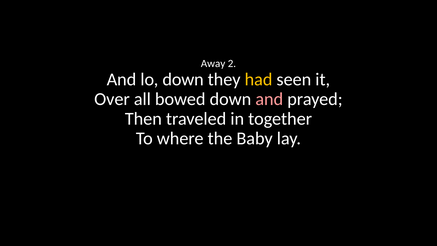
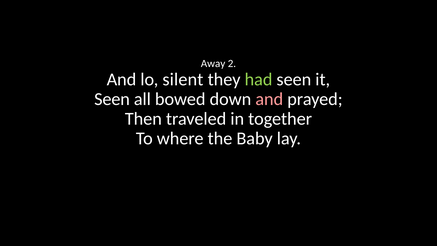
lo down: down -> silent (183, 79)
had colour: yellow -> light green (258, 79)
Over: Over -> Seen (112, 99)
